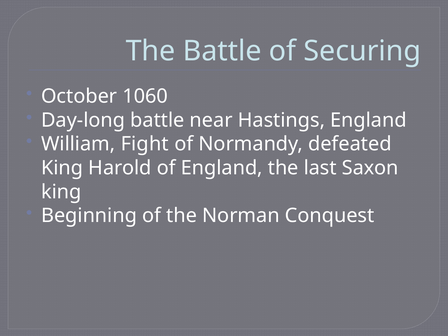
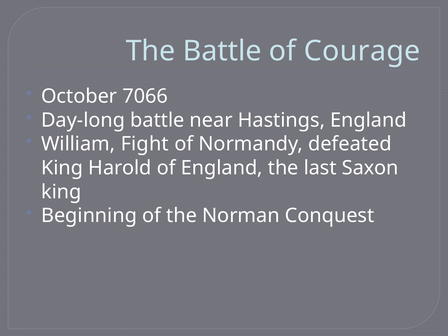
Securing: Securing -> Courage (362, 51)
1060: 1060 -> 7066 (145, 96)
